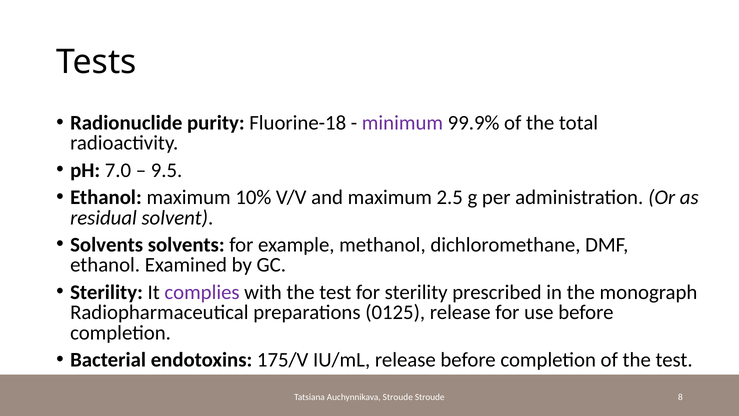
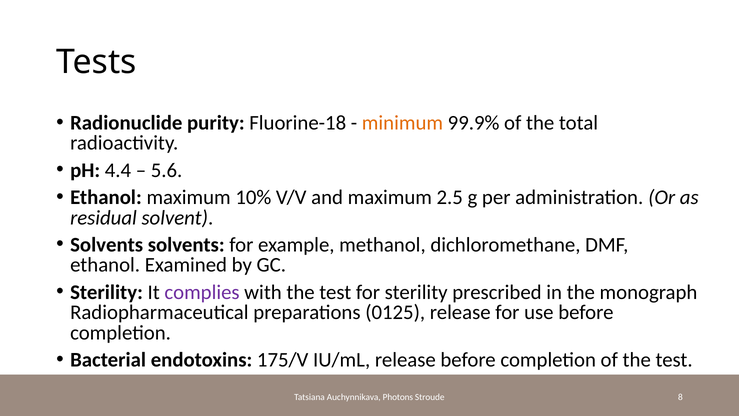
minimum colour: purple -> orange (402, 123)
7.0: 7.0 -> 4.4 (118, 170)
9.5: 9.5 -> 5.6 (167, 170)
Auchynnikava Stroude: Stroude -> Photons (398, 397)
